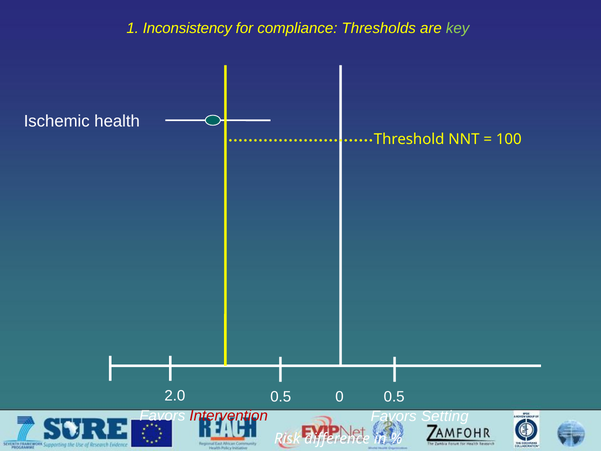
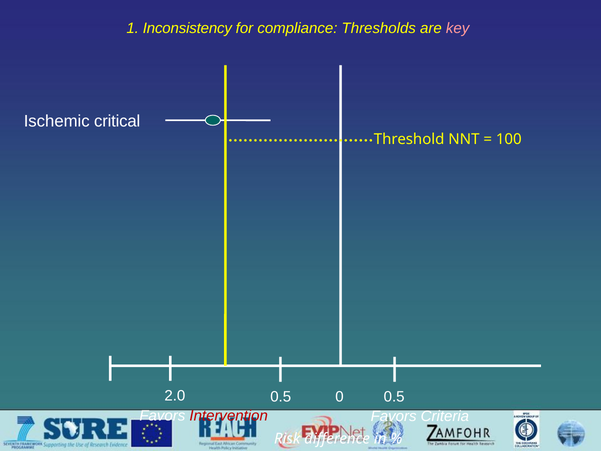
key colour: light green -> pink (458, 28)
health: health -> critical (117, 121)
Setting: Setting -> Criteria (445, 416)
